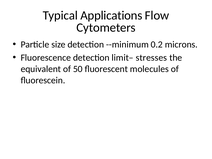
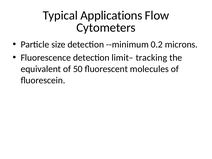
stresses: stresses -> tracking (151, 58)
